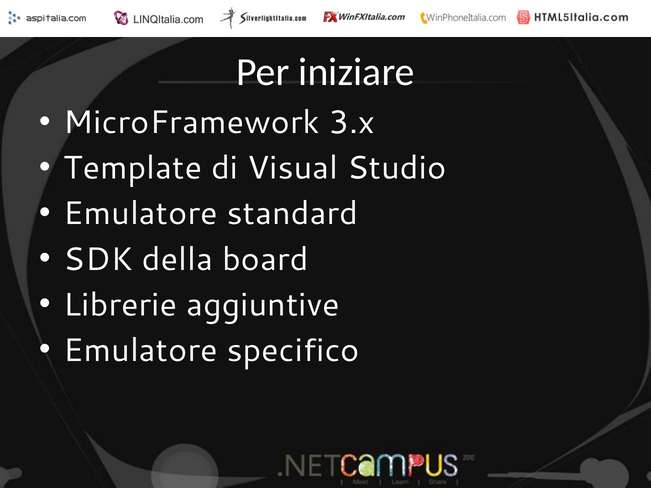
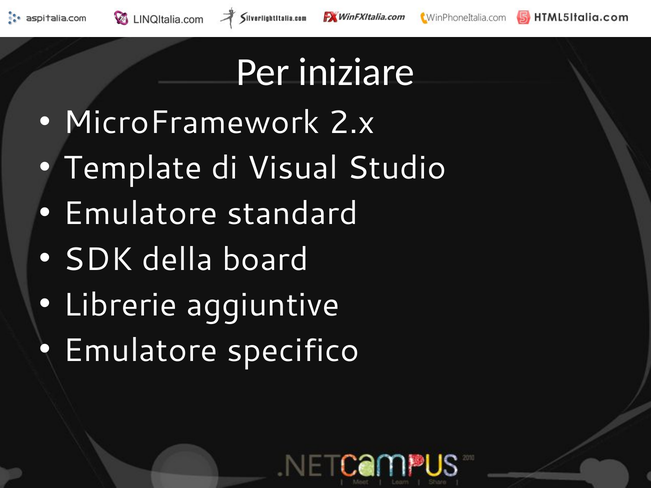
3.x: 3.x -> 2.x (352, 123)
